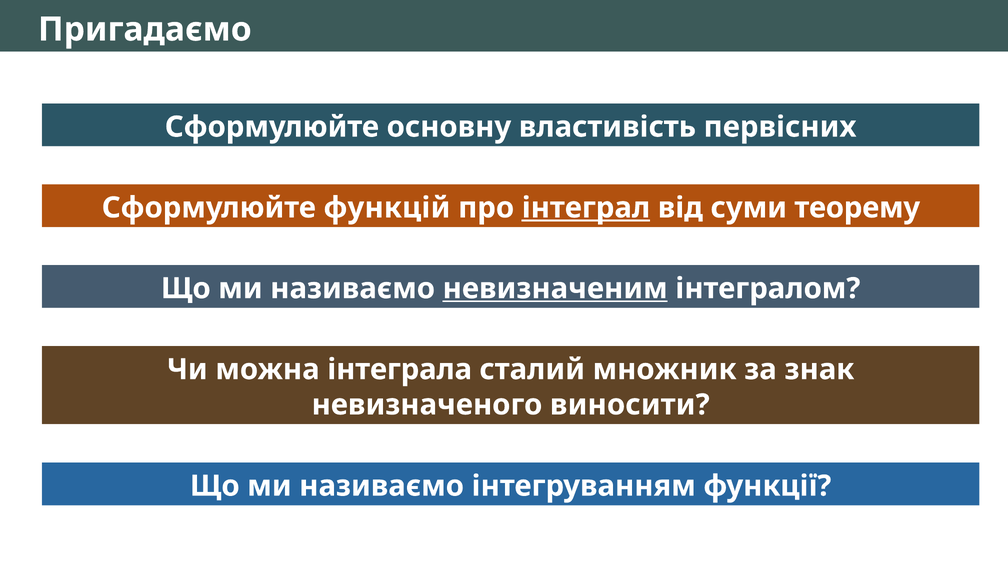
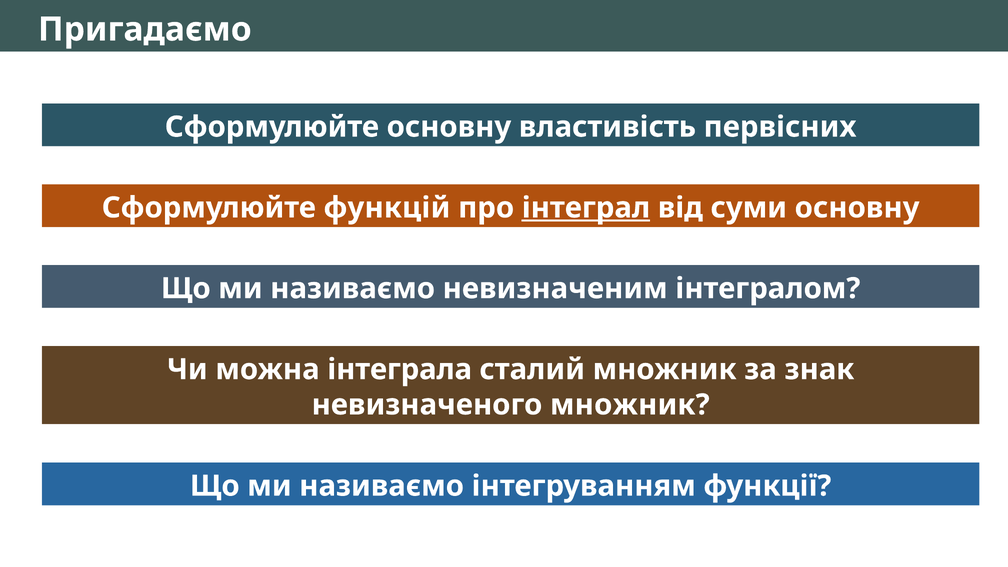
суми теорему: теорему -> основну (857, 208)
невизначеним underline: present -> none (555, 289)
невизначеного виносити: виносити -> множник (630, 405)
